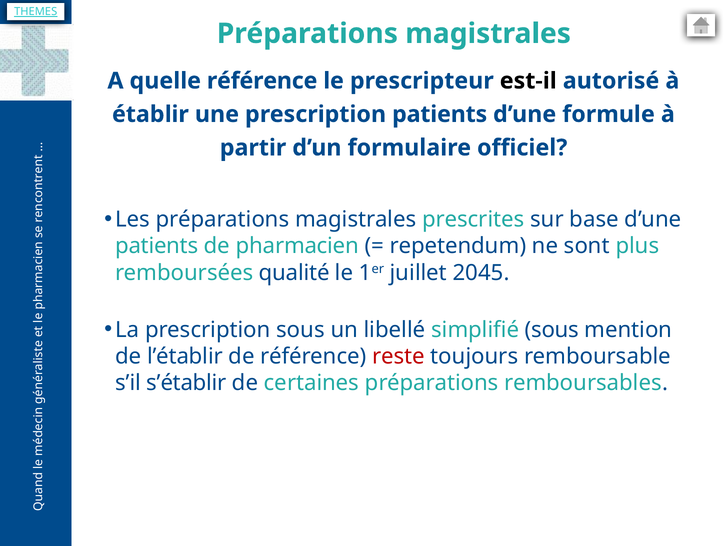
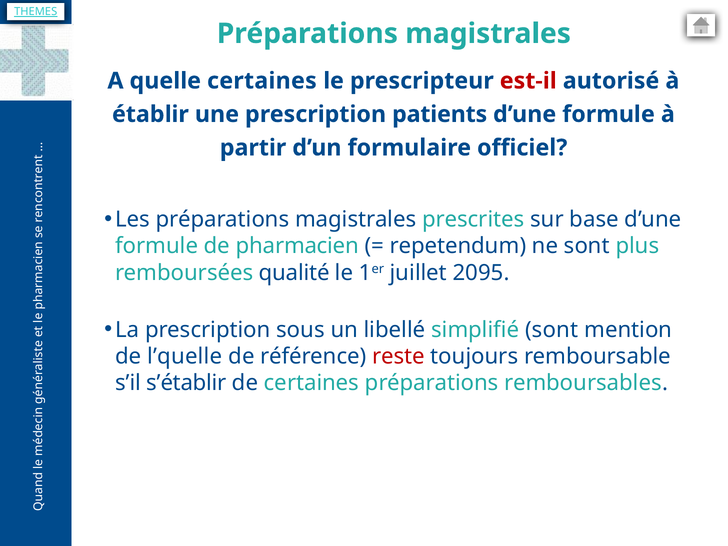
quelle référence: référence -> certaines (262, 81)
est-il colour: black -> red (528, 81)
patients: patients -> formule (157, 246)
2045: 2045 -> 2095 (481, 273)
simplifié sous: sous -> sont (552, 330)
l’établir: l’établir -> l’quelle (185, 356)
